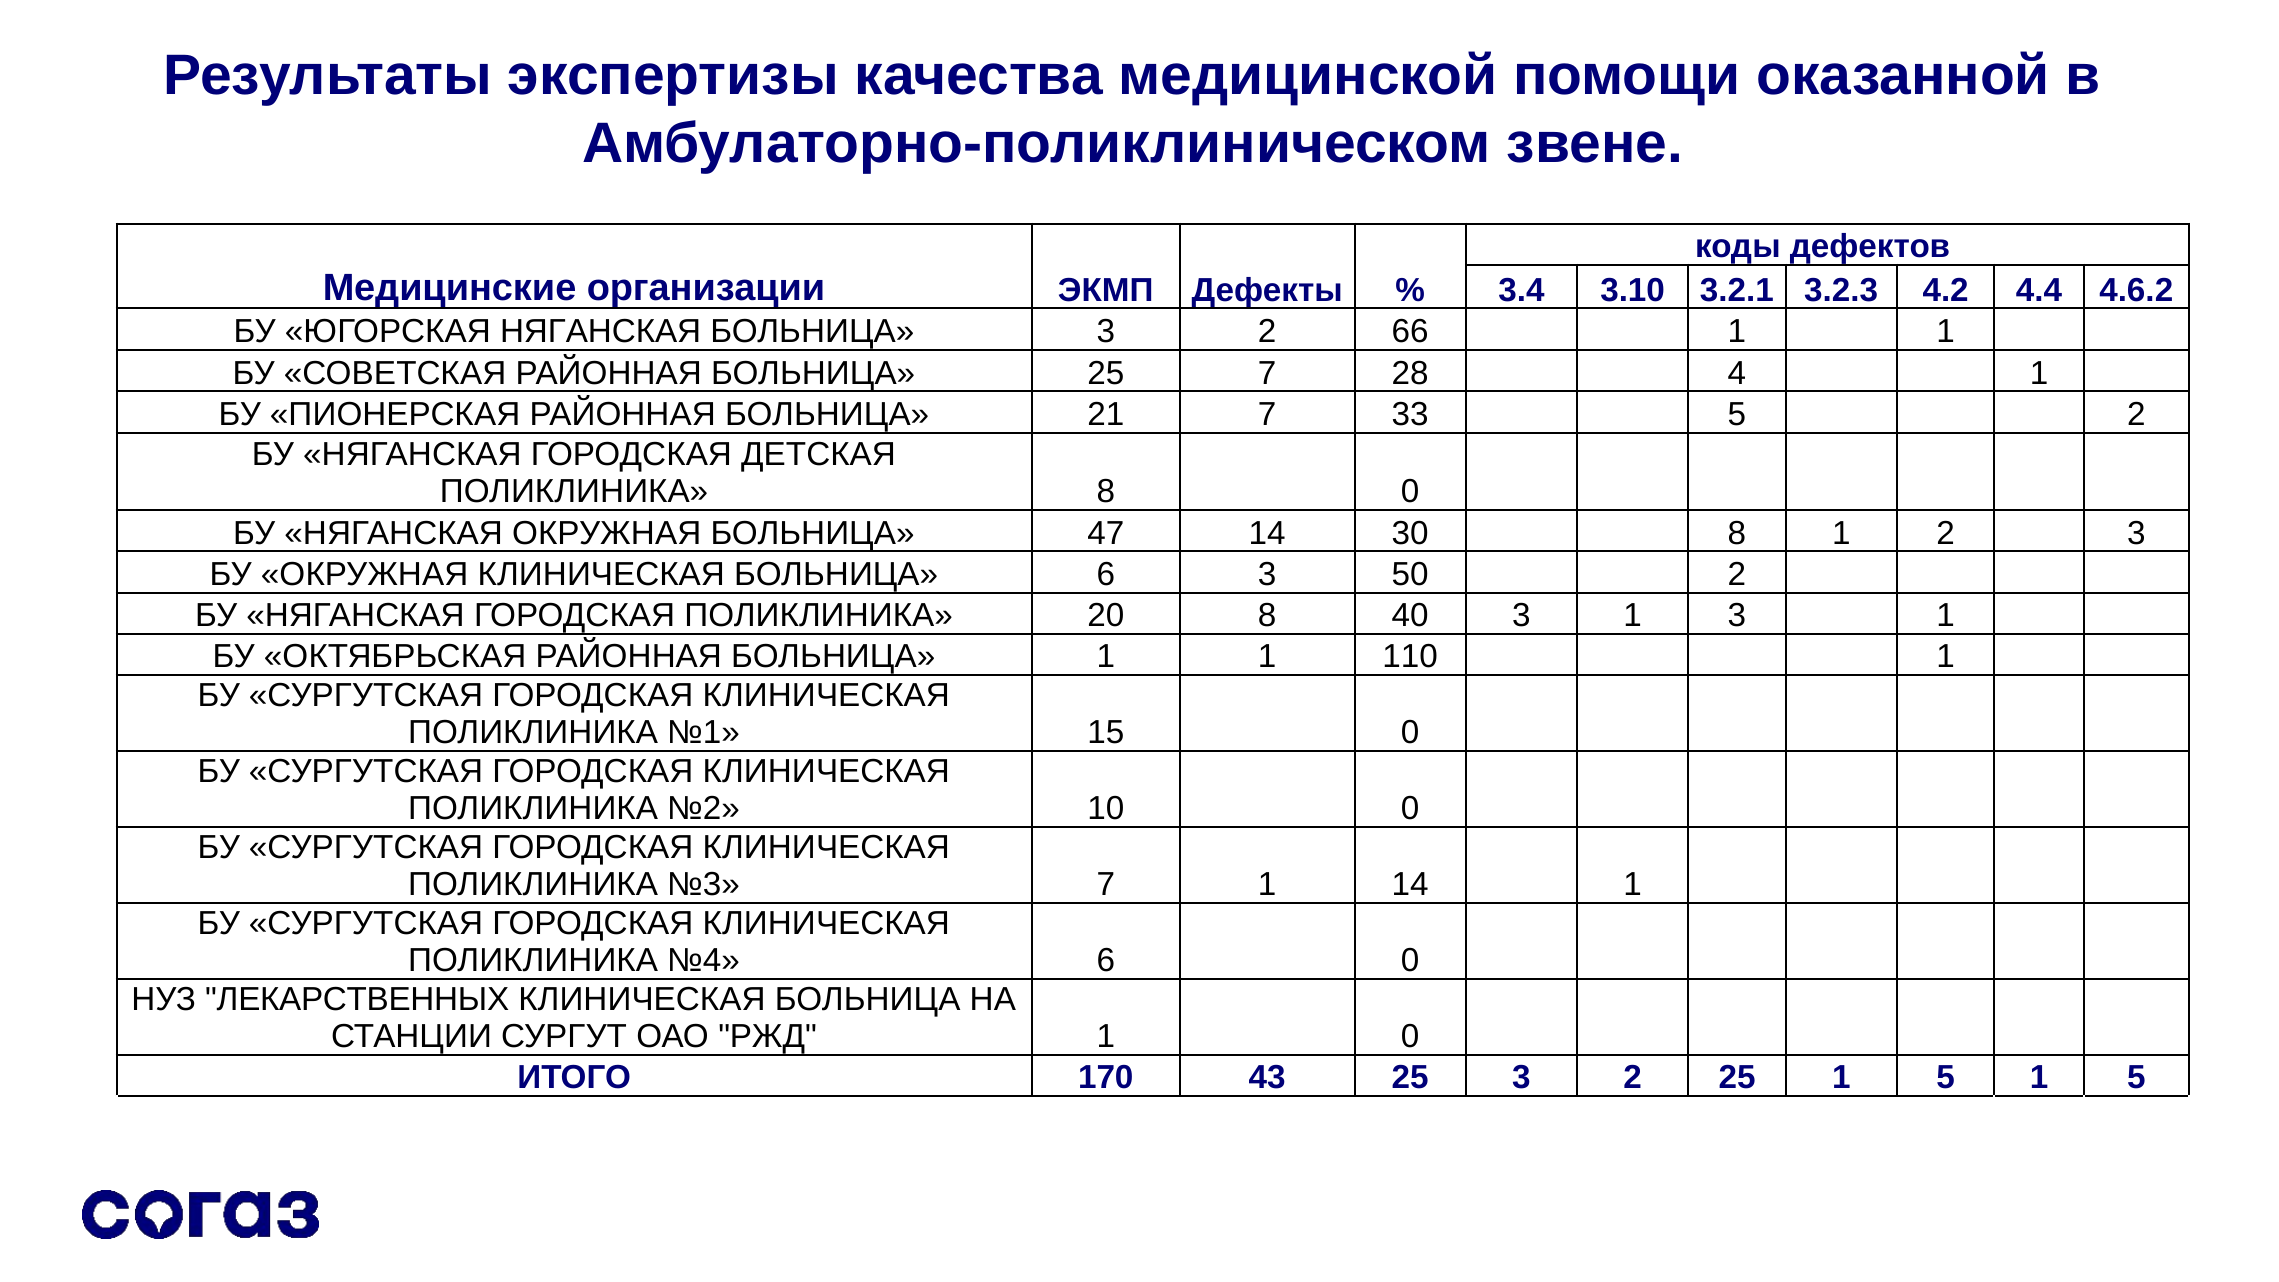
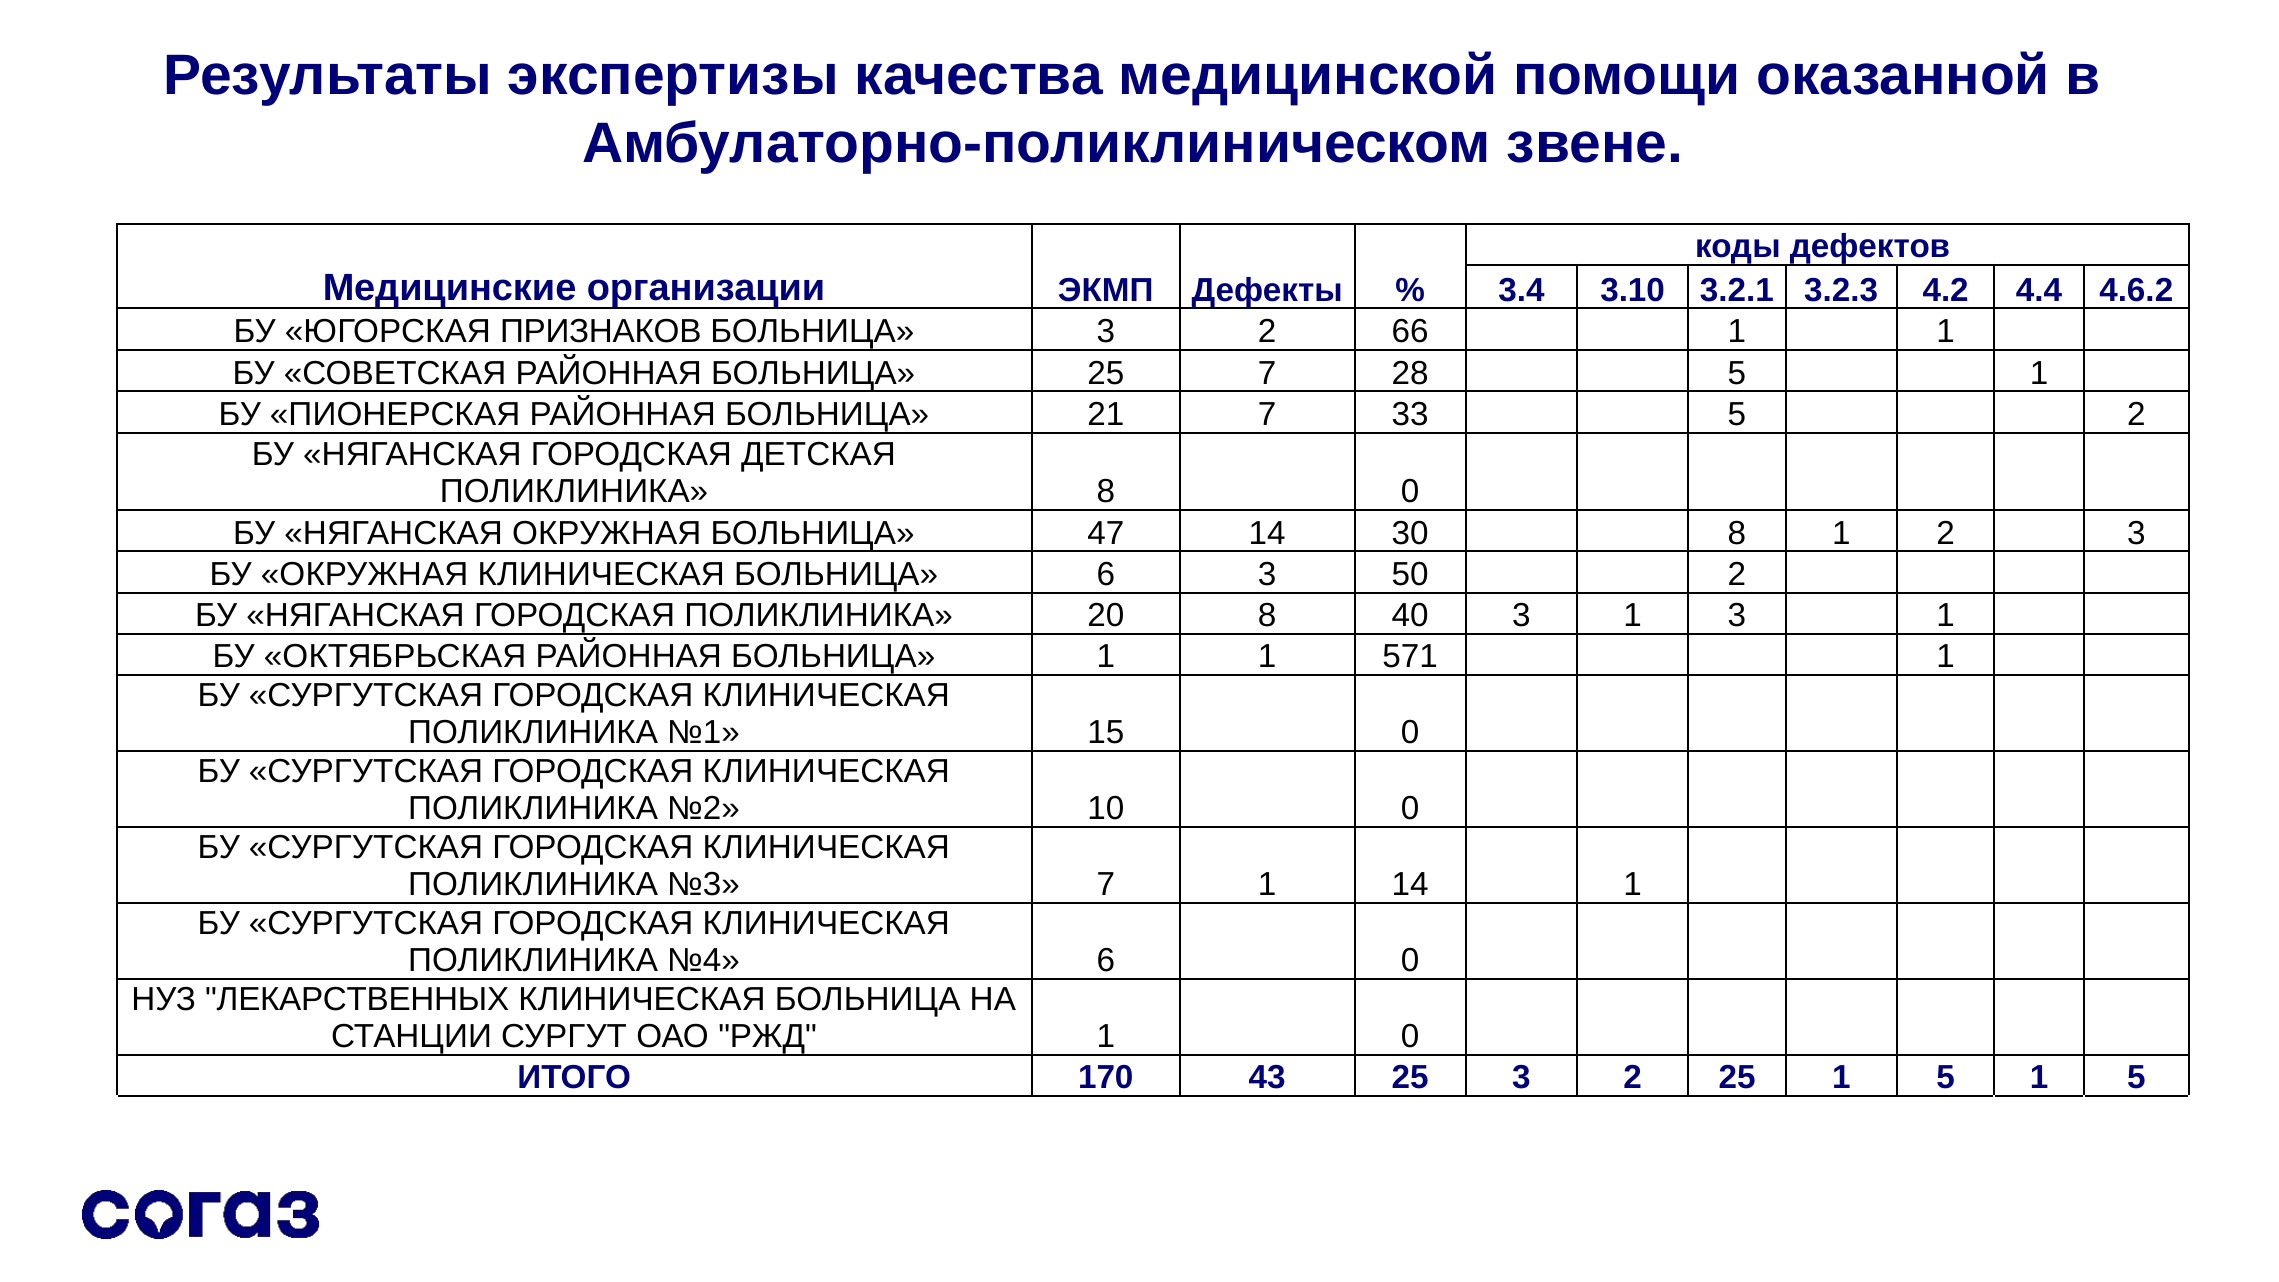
ЮГОРСКАЯ НЯГАНСКАЯ: НЯГАНСКАЯ -> ПРИЗНАКОВ (601, 332)
28 4: 4 -> 5 (1737, 373)
110: 110 -> 571 (1410, 657)
